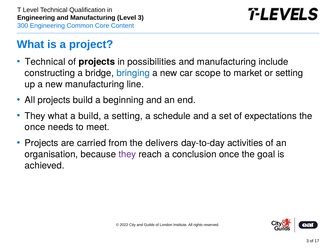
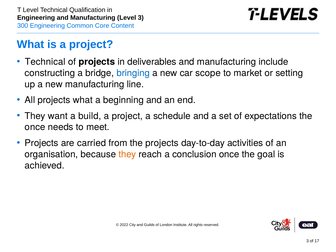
possibilities: possibilities -> deliverables (152, 62)
projects build: build -> what (83, 100)
They what: what -> want (58, 116)
setting: setting -> project (127, 116)
the delivers: delivers -> projects (162, 143)
they colour: purple -> orange (127, 154)
